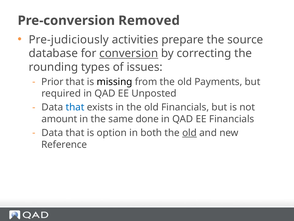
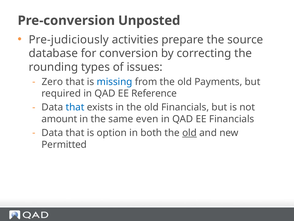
Removed: Removed -> Unposted (149, 21)
conversion underline: present -> none (129, 53)
Prior: Prior -> Zero (52, 82)
missing colour: black -> blue (115, 82)
Unposted: Unposted -> Reference (154, 93)
done: done -> even (147, 119)
Reference: Reference -> Permitted (64, 144)
